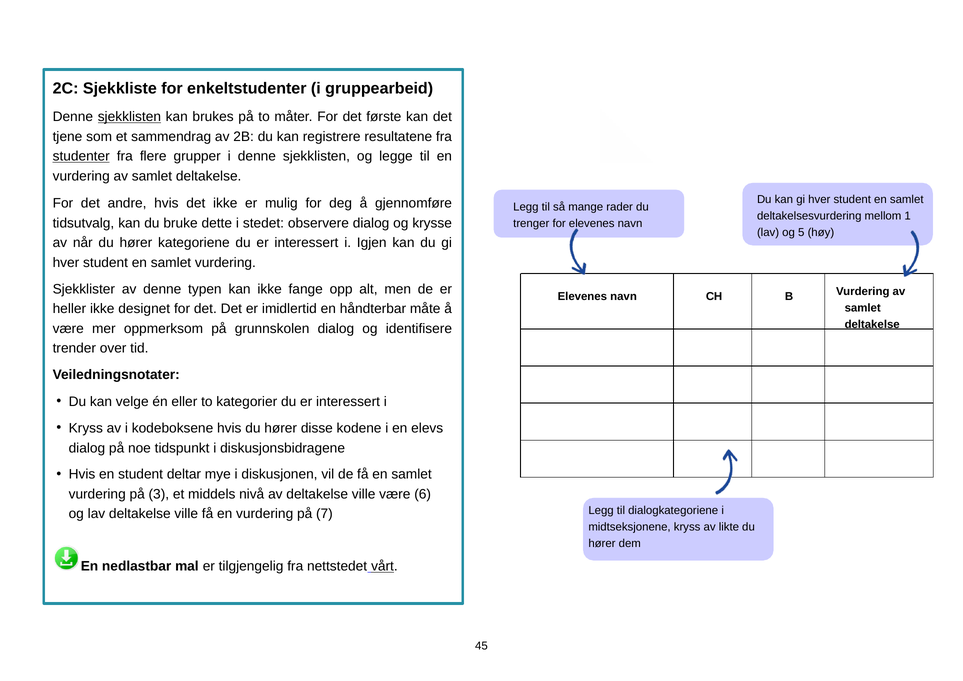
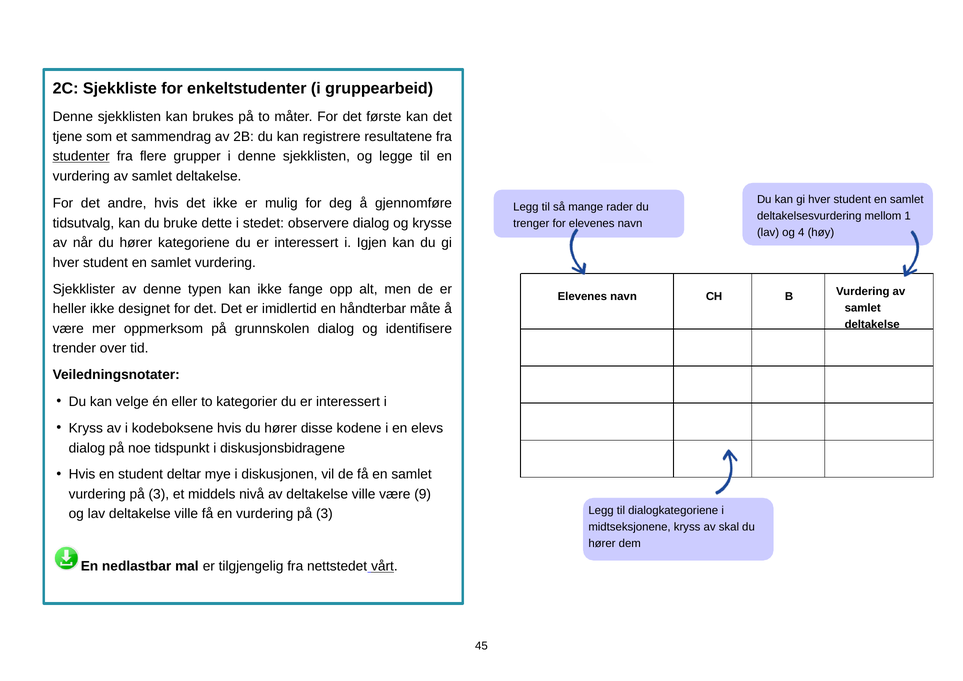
sjekklisten underline: present -> none (129, 117)
5: 5 -> 4 (801, 233)
6: 6 -> 9 (423, 494)
en vurdering på 7: 7 -> 3 (324, 514)
likte: likte -> skal (729, 527)
